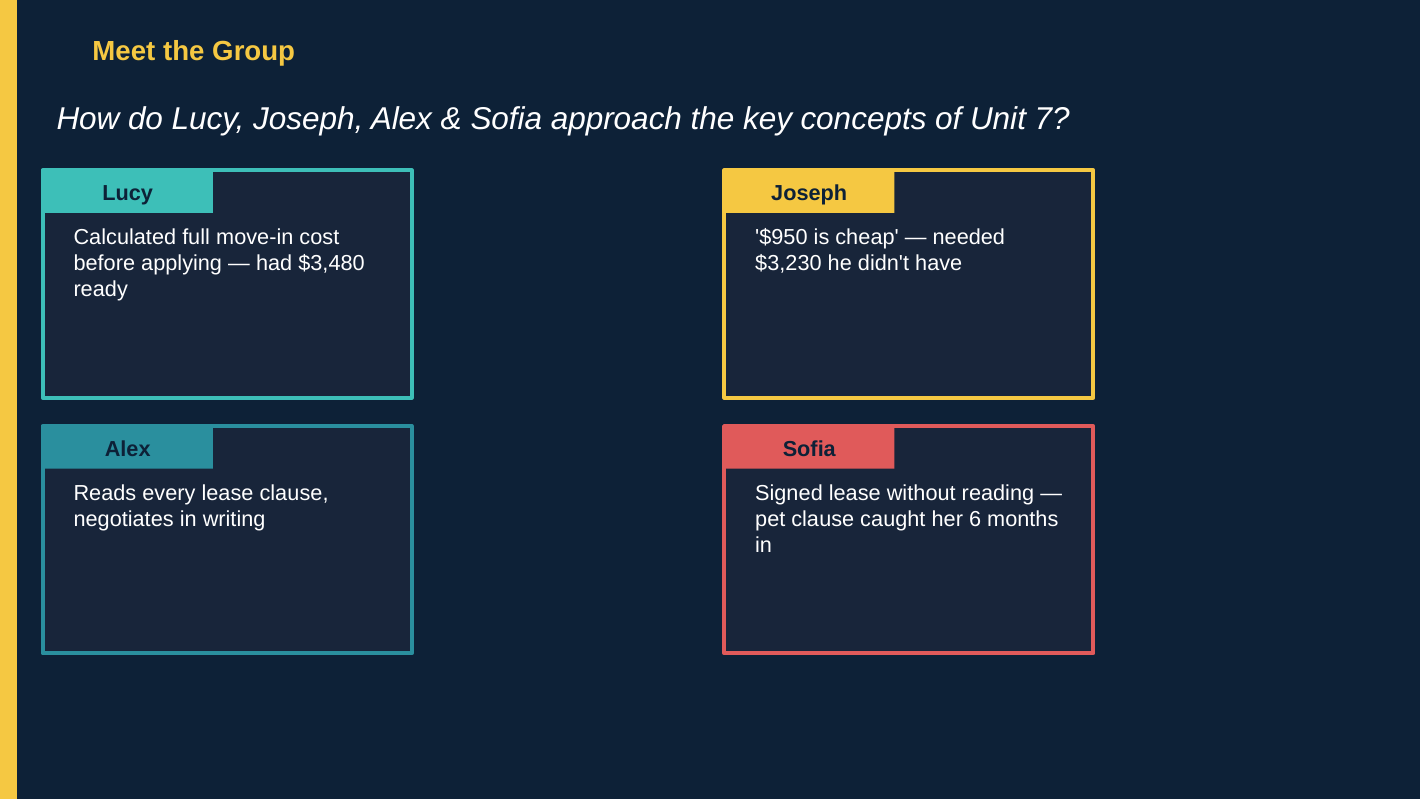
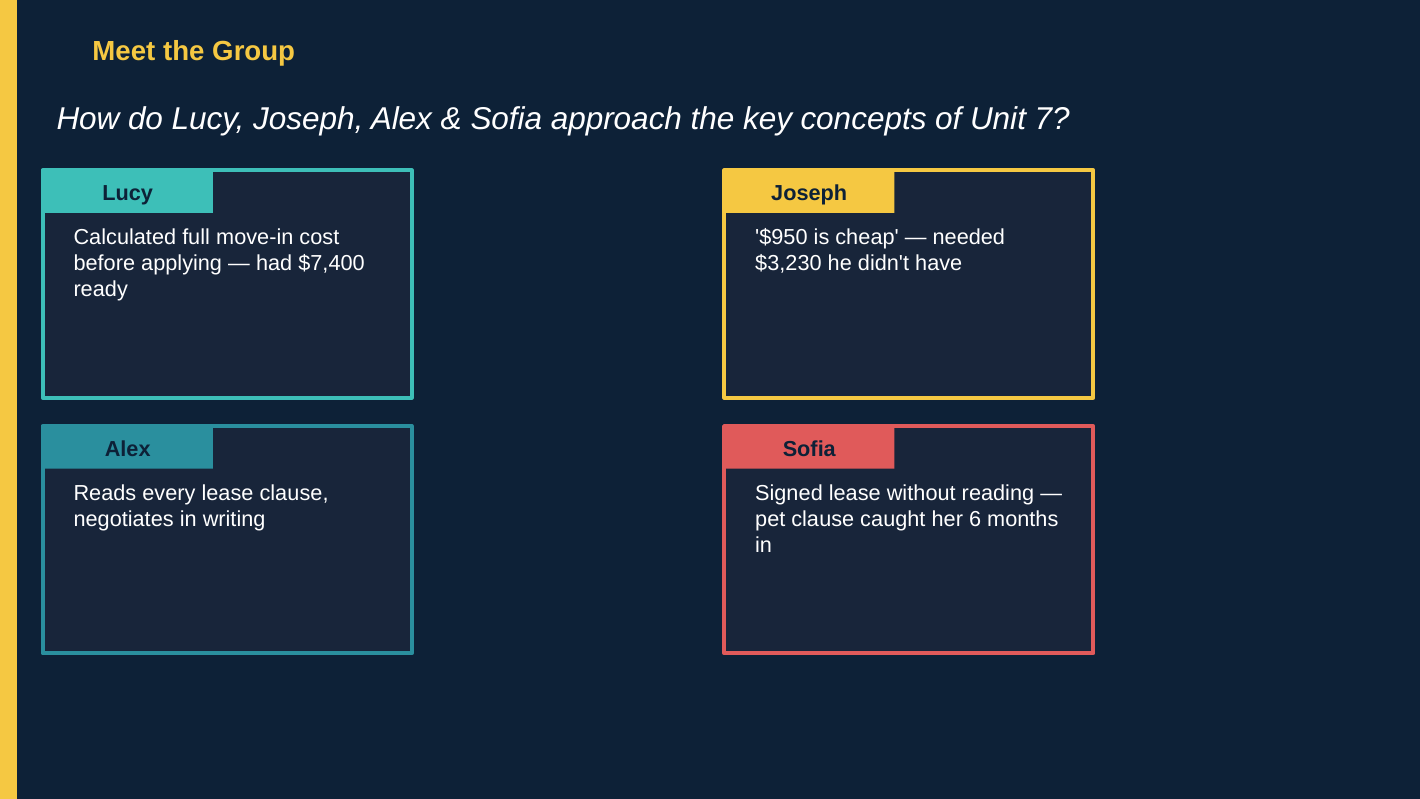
$3,480: $3,480 -> $7,400 (332, 263)
